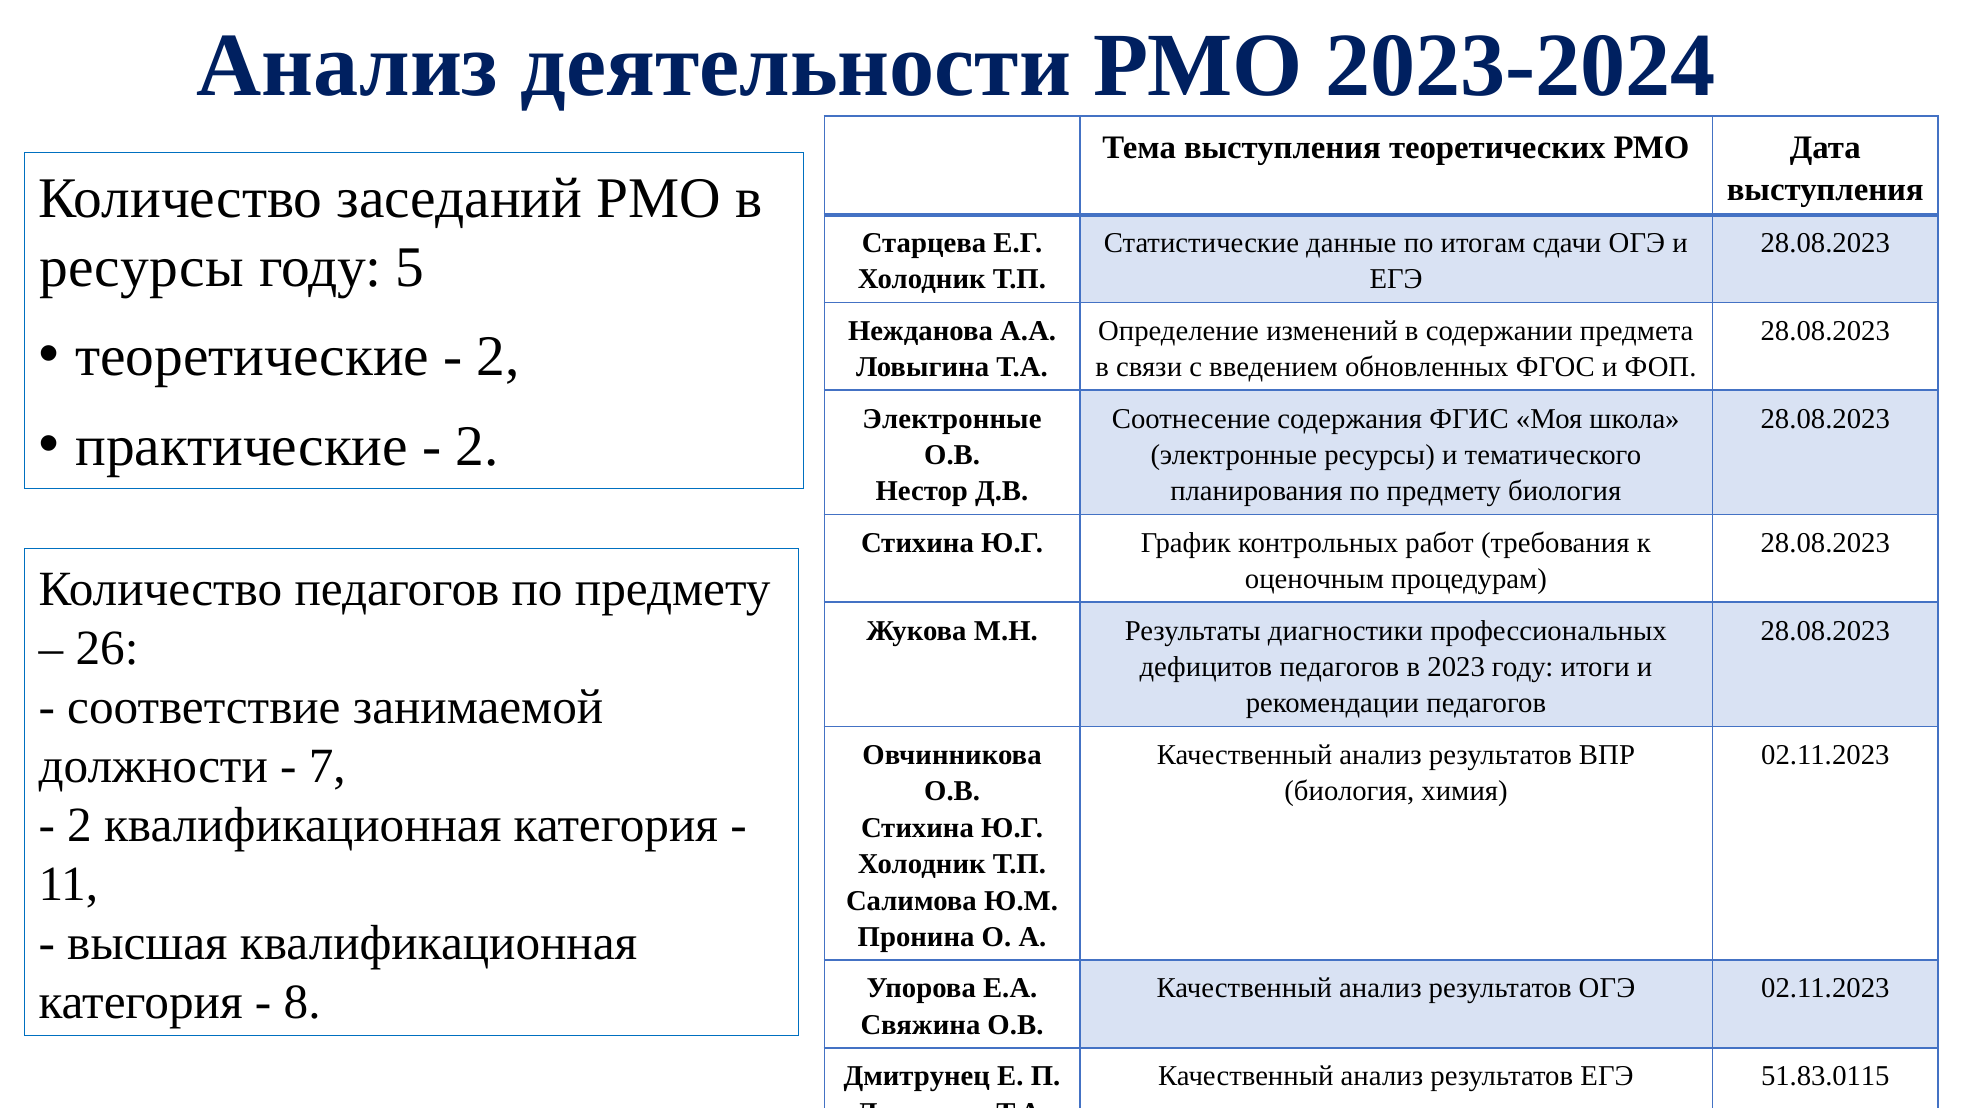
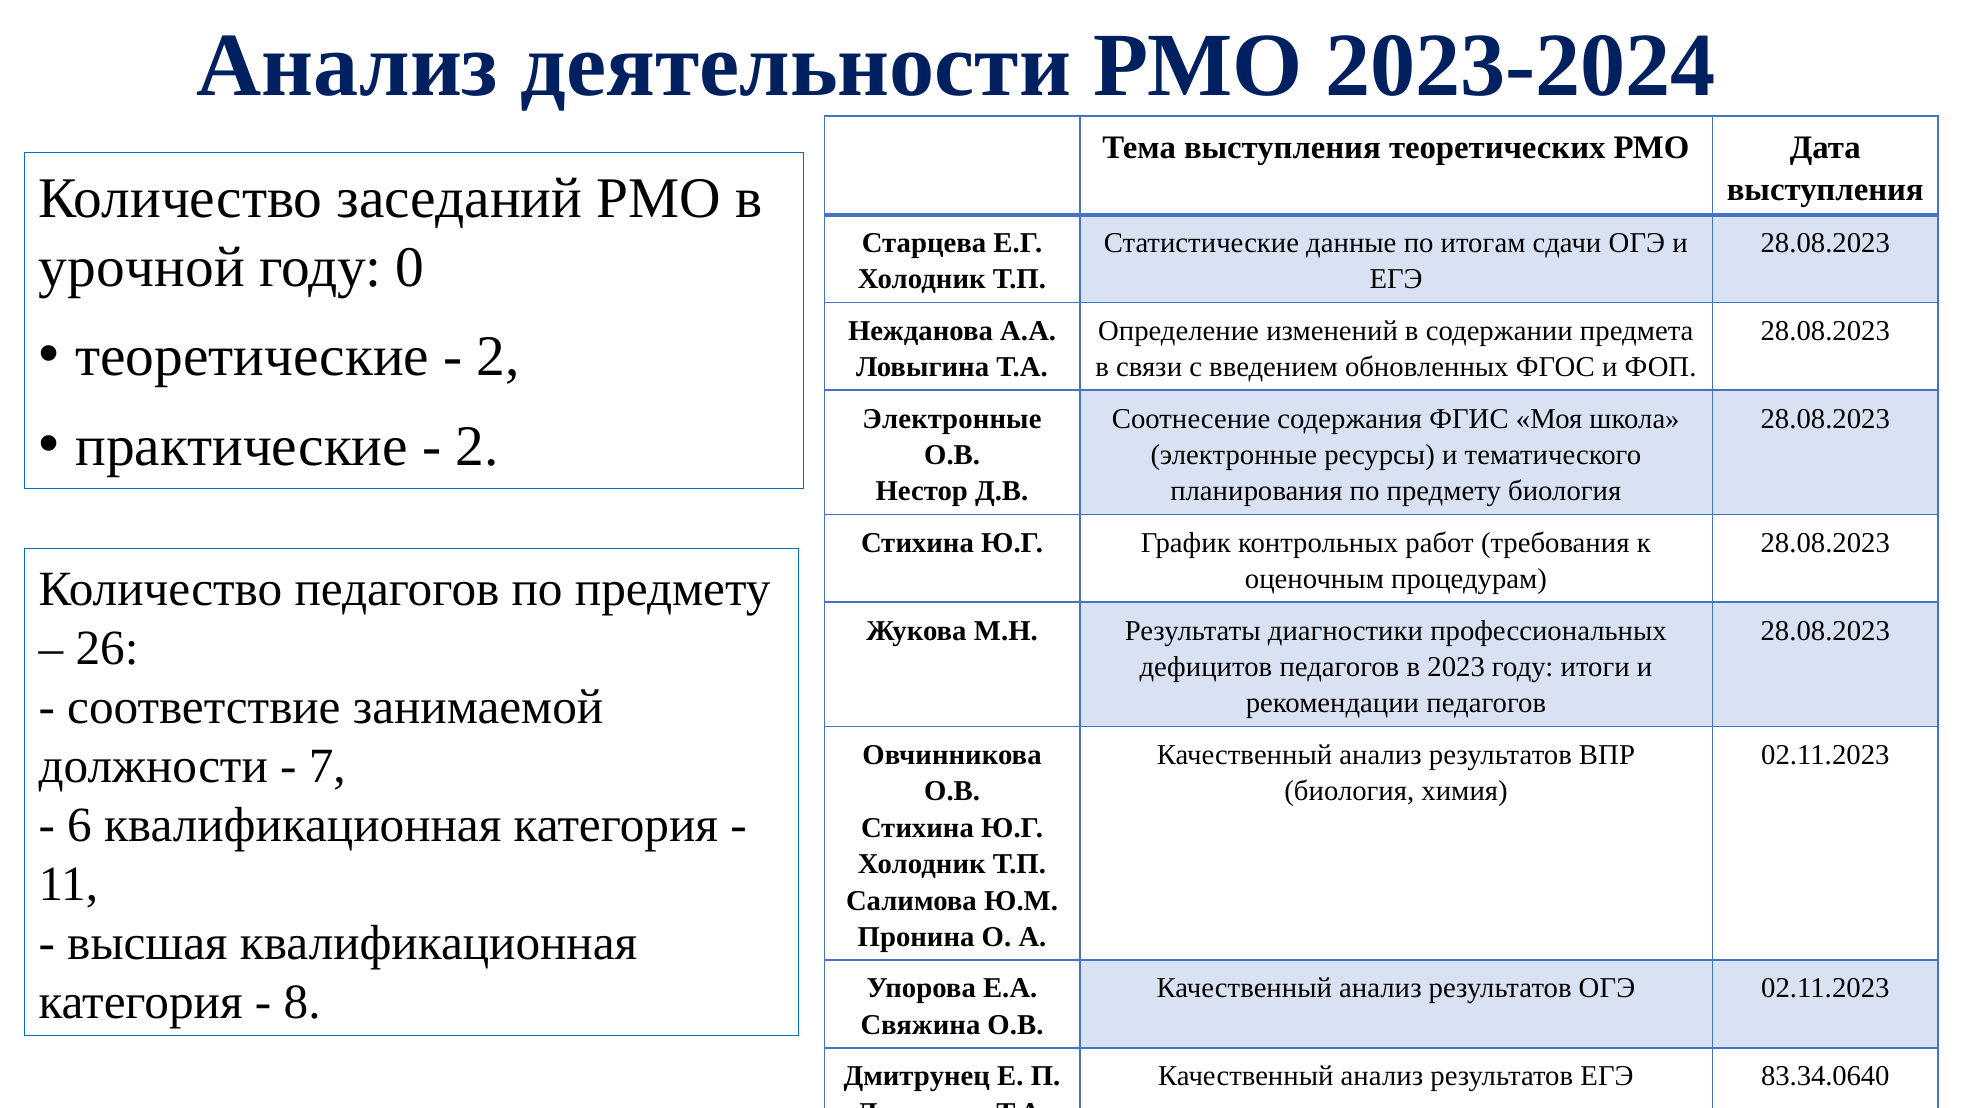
ресурсы: ресурсы -> урочной (142, 267)
5: 5 -> 0 (410, 267)
2: 2 -> 6 (79, 825)
51.83.0115: 51.83.0115 -> 83.34.0640 (1825, 1076)
